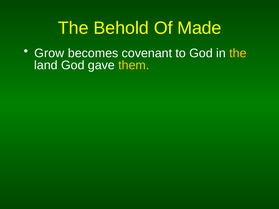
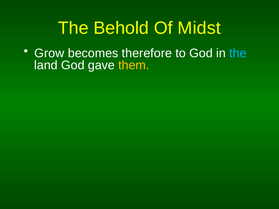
Made: Made -> Midst (199, 28)
covenant: covenant -> therefore (147, 53)
the colour: yellow -> light blue (238, 53)
